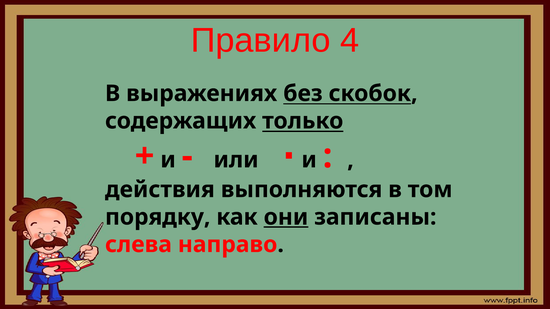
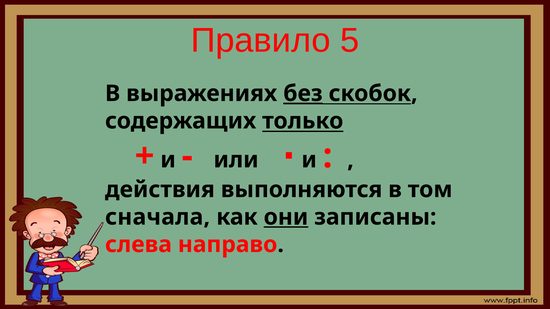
4: 4 -> 5 (350, 41)
без underline: none -> present (303, 94)
порядку: порядку -> сначала (158, 217)
